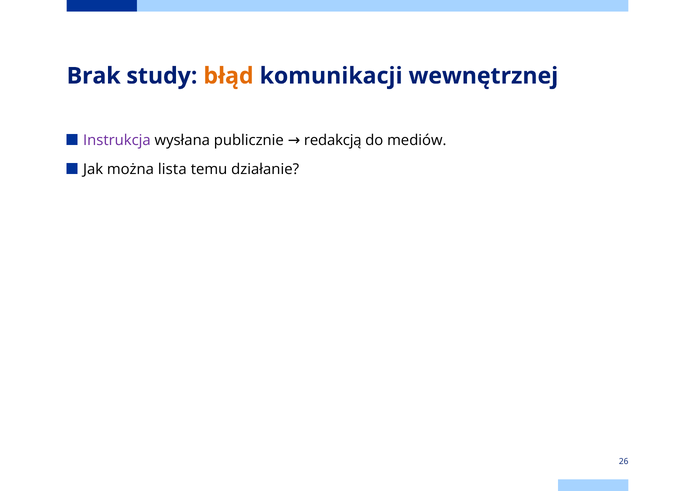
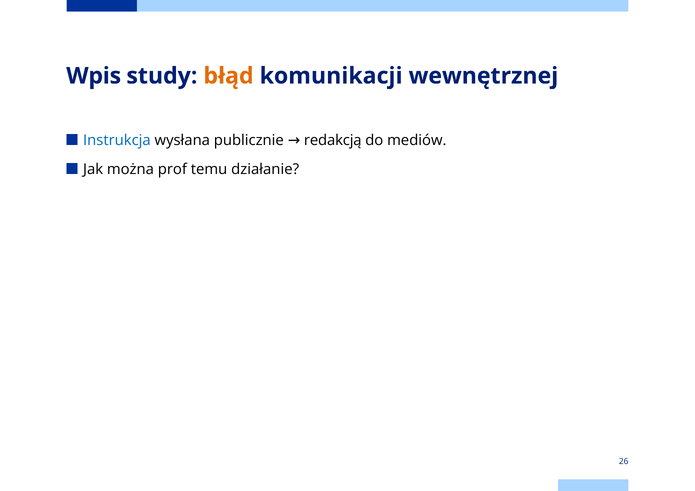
Brak: Brak -> Wpis (94, 76)
Instrukcja colour: purple -> blue (117, 141)
lista: lista -> prof (172, 170)
